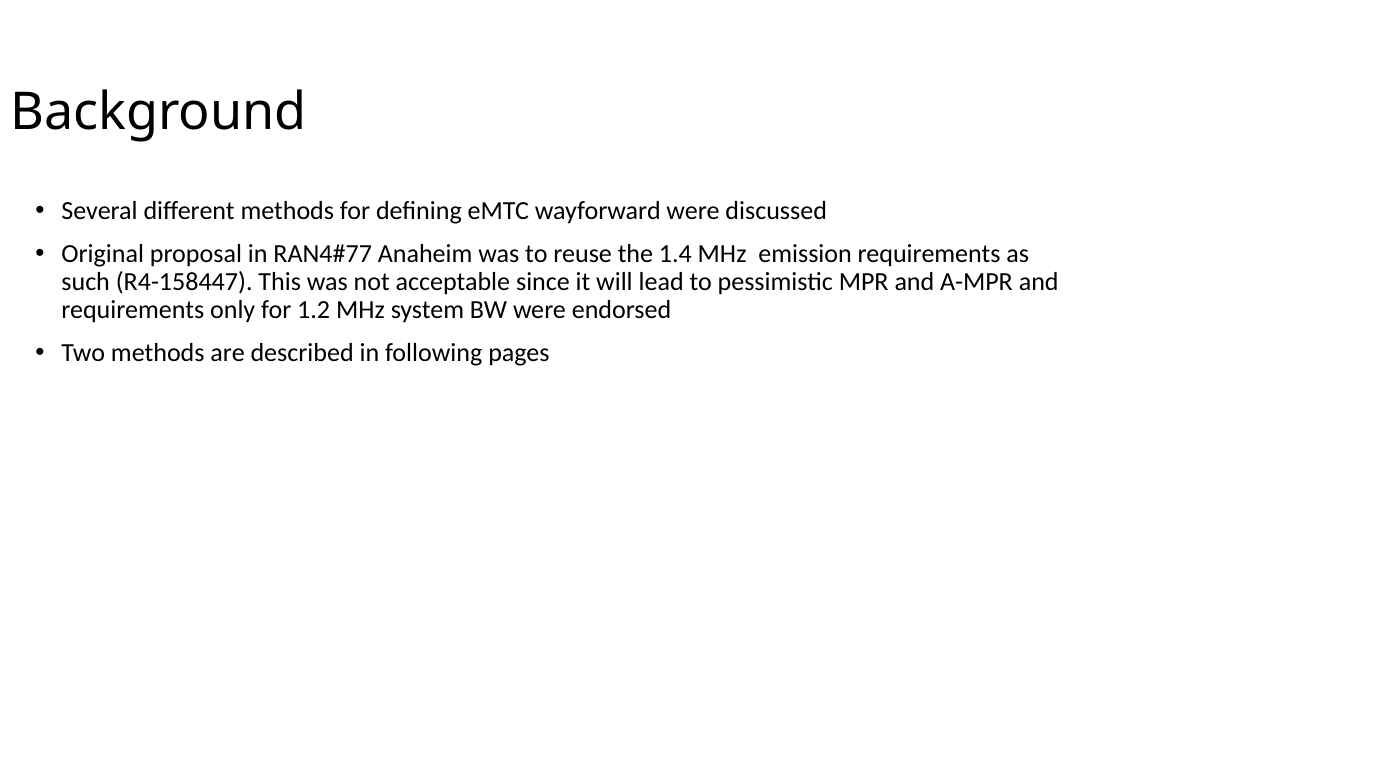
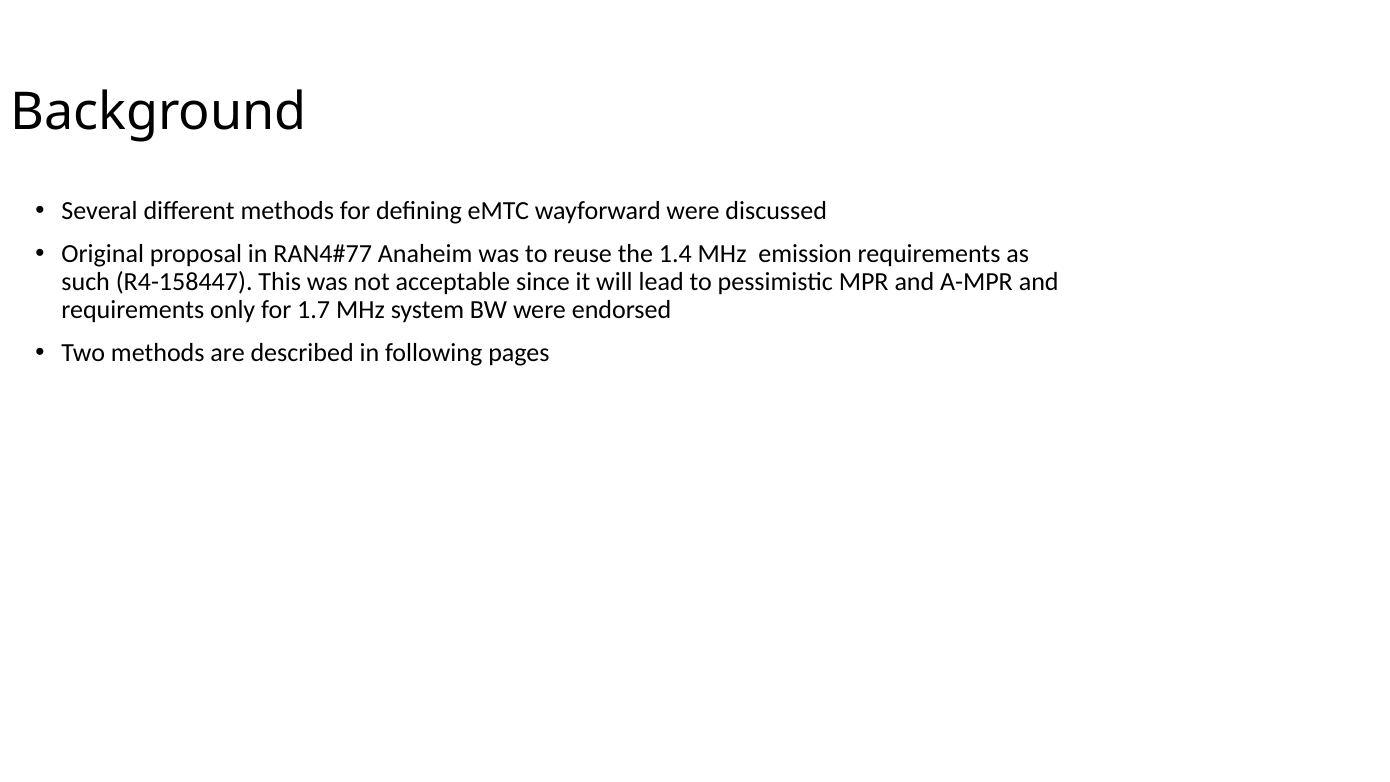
1.2: 1.2 -> 1.7 (314, 310)
